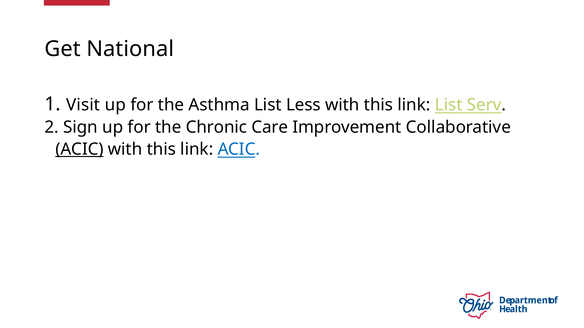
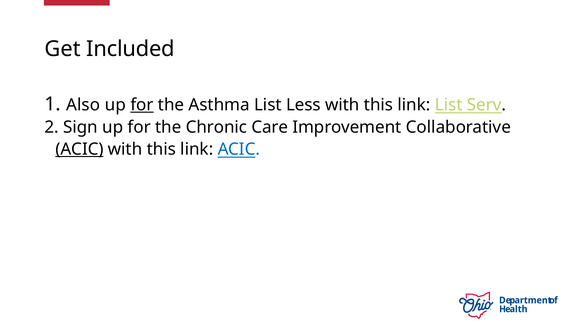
National: National -> Included (130, 49)
Visit: Visit -> Also (83, 105)
for underline: none -> present (142, 105)
